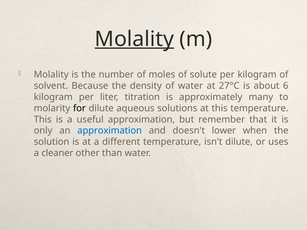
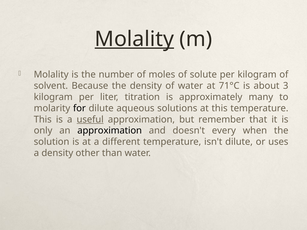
27°C: 27°C -> 71°C (229, 86)
6: 6 -> 3 (286, 86)
useful underline: none -> present (90, 120)
approximation colour: blue -> black (110, 131)
lower: lower -> every (224, 131)
a cleaner: cleaner -> density (57, 153)
